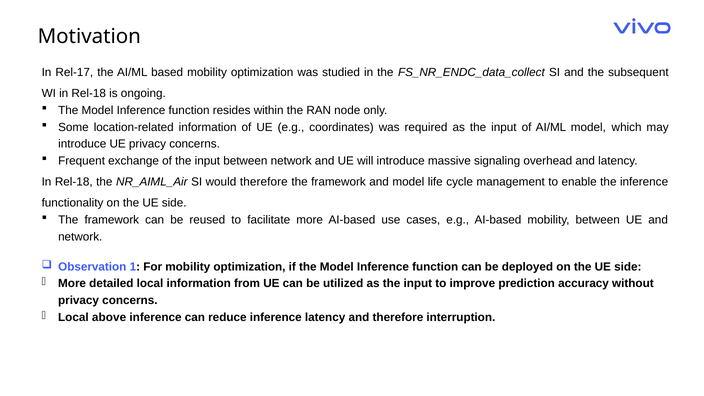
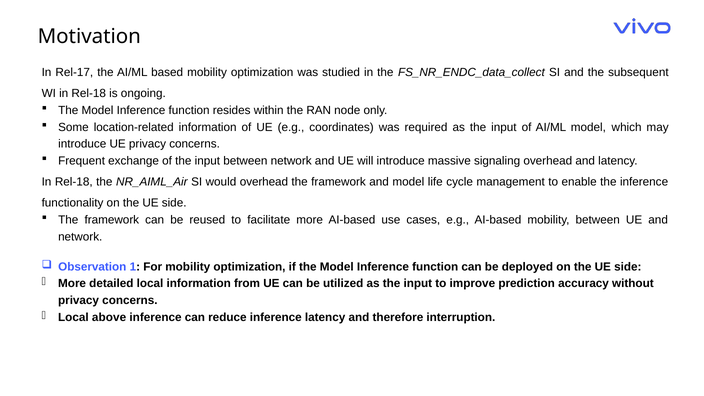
would therefore: therefore -> overhead (264, 182)
